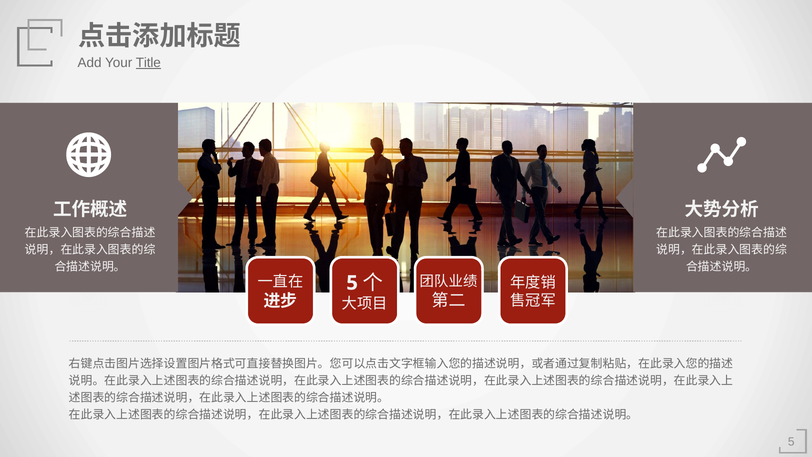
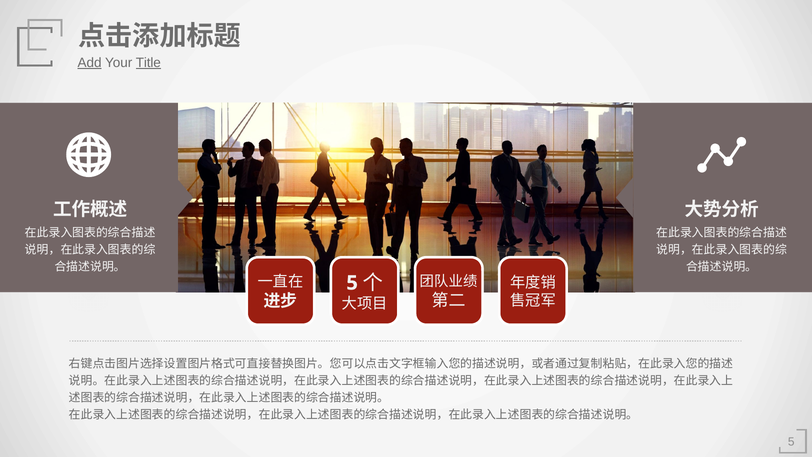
Add underline: none -> present (90, 63)
